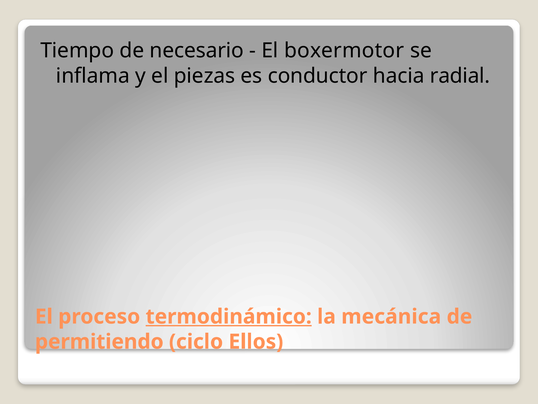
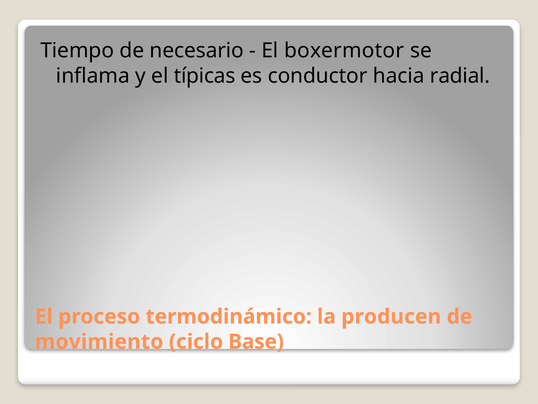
piezas: piezas -> típicas (205, 76)
termodinámico underline: present -> none (229, 316)
mecánica: mecánica -> producen (391, 316)
permitiendo: permitiendo -> movimiento (99, 341)
Ellos: Ellos -> Base (256, 341)
